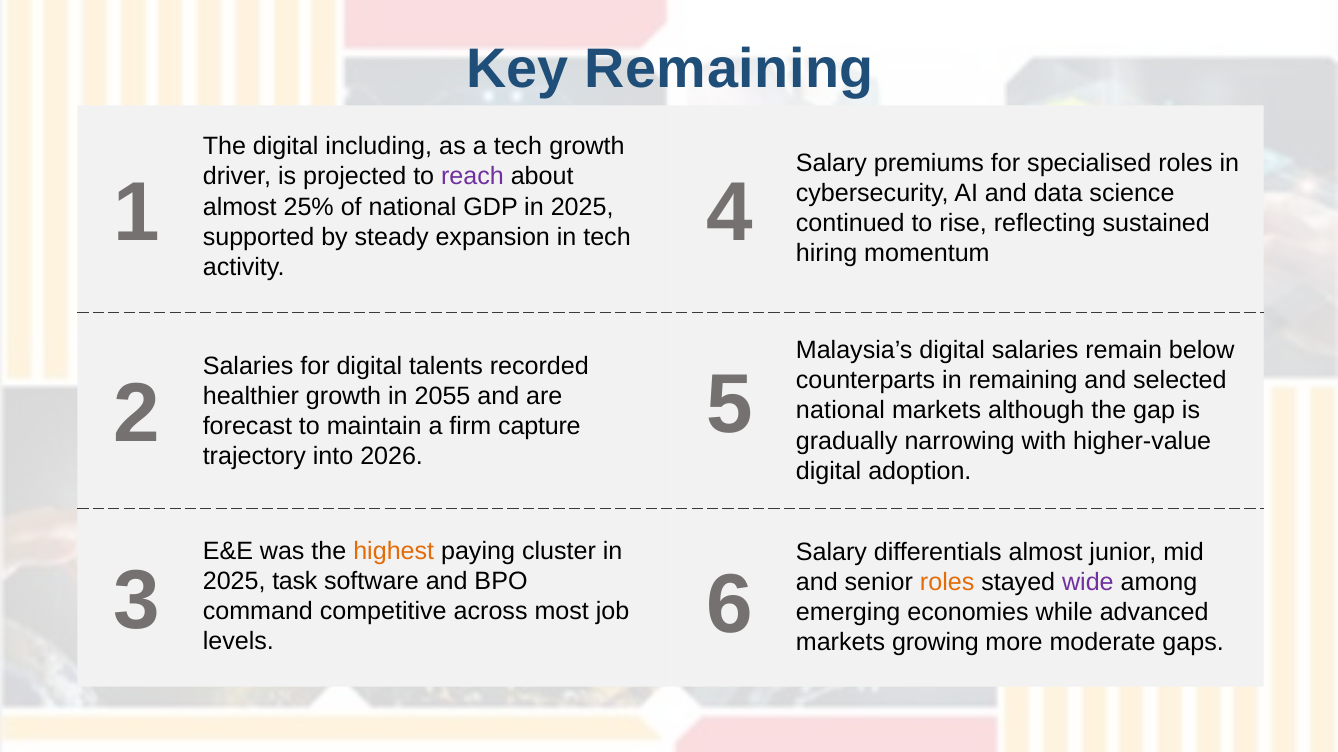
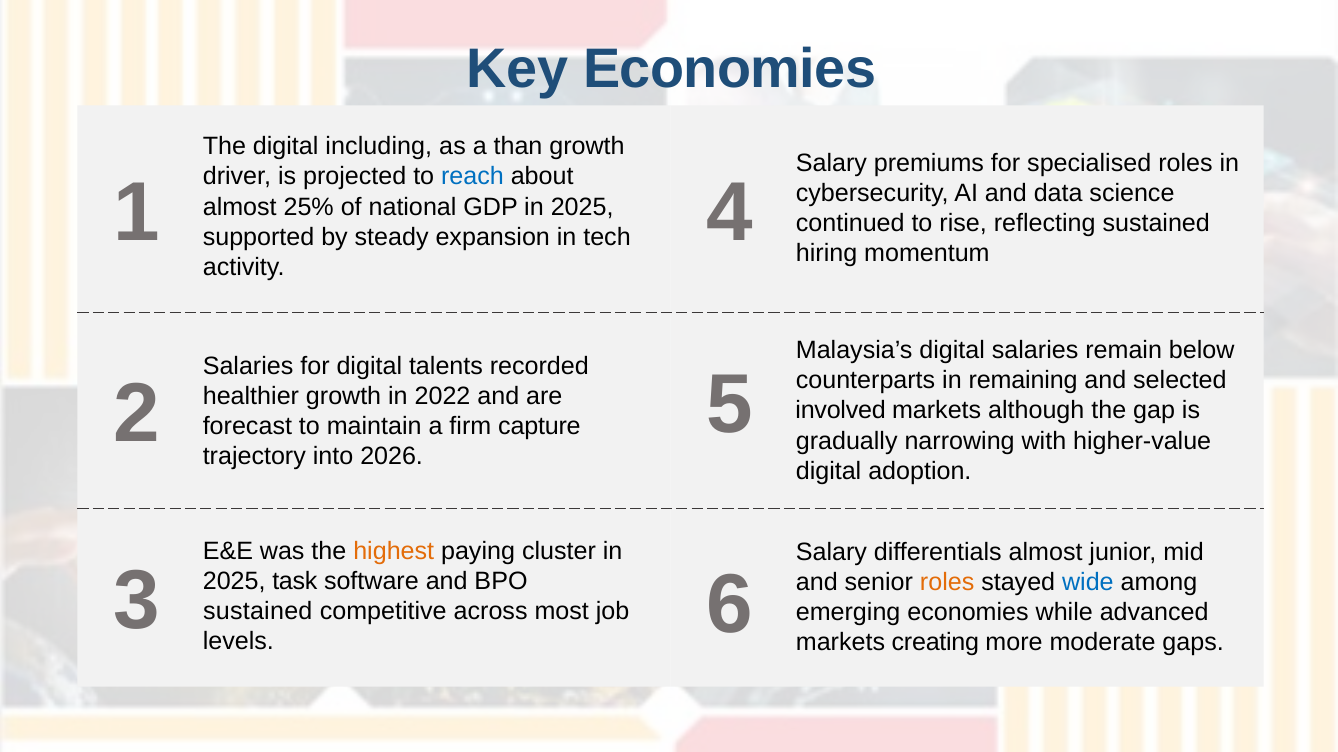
Key Remaining: Remaining -> Economies (730, 69)
a tech: tech -> than (518, 147)
reach colour: purple -> blue (472, 177)
2055: 2055 -> 2022 (443, 396)
national: national -> involved (841, 411)
wide colour: purple -> blue (1088, 583)
command: command -> sustained (258, 612)
growing: growing -> creating (935, 643)
